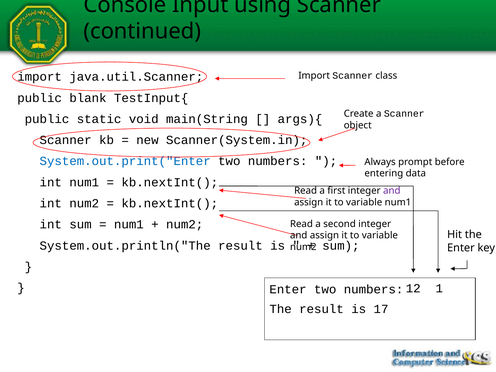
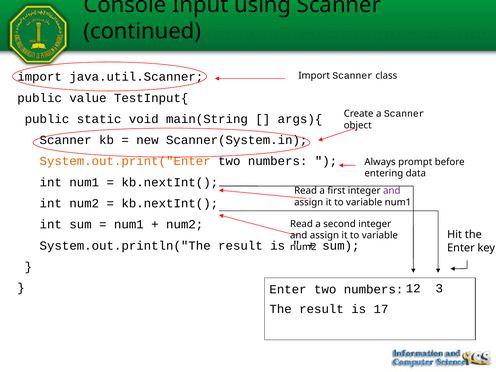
blank: blank -> value (88, 98)
System.out.print("Enter colour: blue -> orange (125, 161)
1: 1 -> 3 (439, 288)
